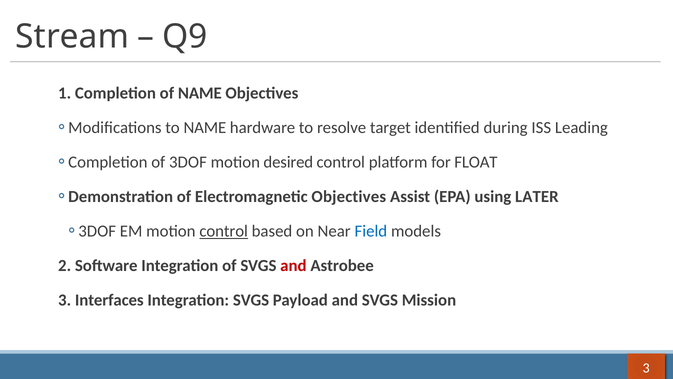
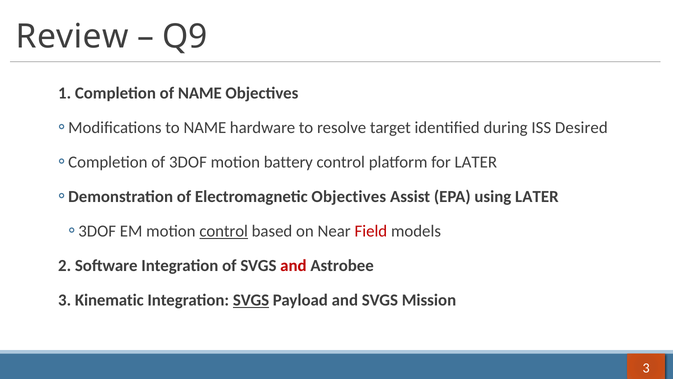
Stream: Stream -> Review (72, 37)
Leading: Leading -> Desired (581, 127)
desired: desired -> battery (288, 162)
for FLOAT: FLOAT -> LATER (476, 162)
Field colour: blue -> red (371, 231)
Interfaces: Interfaces -> Kinematic (109, 300)
SVGS underline: none -> present (251, 300)
